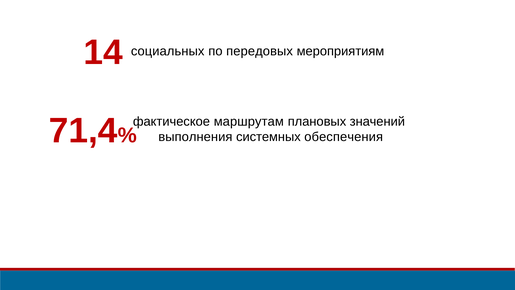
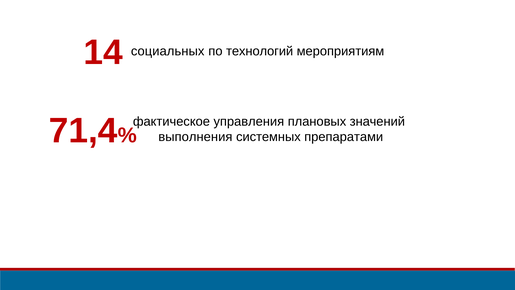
передовых: передовых -> технологий (260, 51)
маршрутам: маршрутам -> управления (249, 121)
обеспечения: обеспечения -> препаратами (344, 137)
